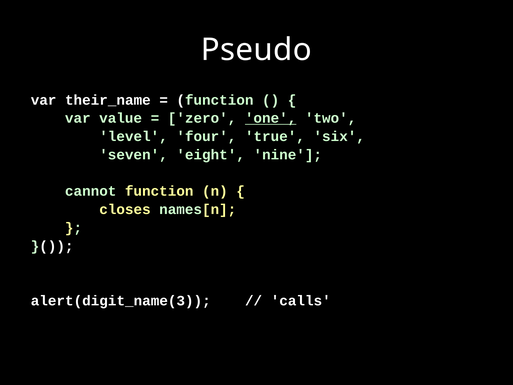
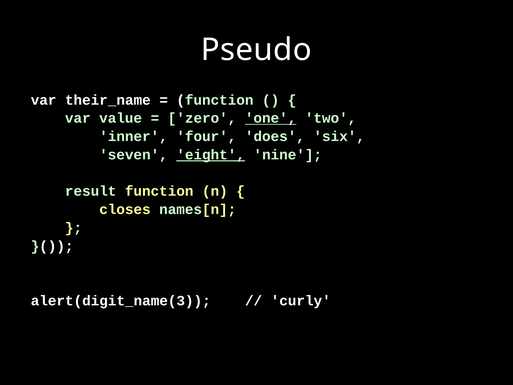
level: level -> inner (134, 136)
true: true -> does (275, 136)
eight underline: none -> present (211, 155)
cannot: cannot -> result (91, 191)
calls: calls -> curly (301, 301)
